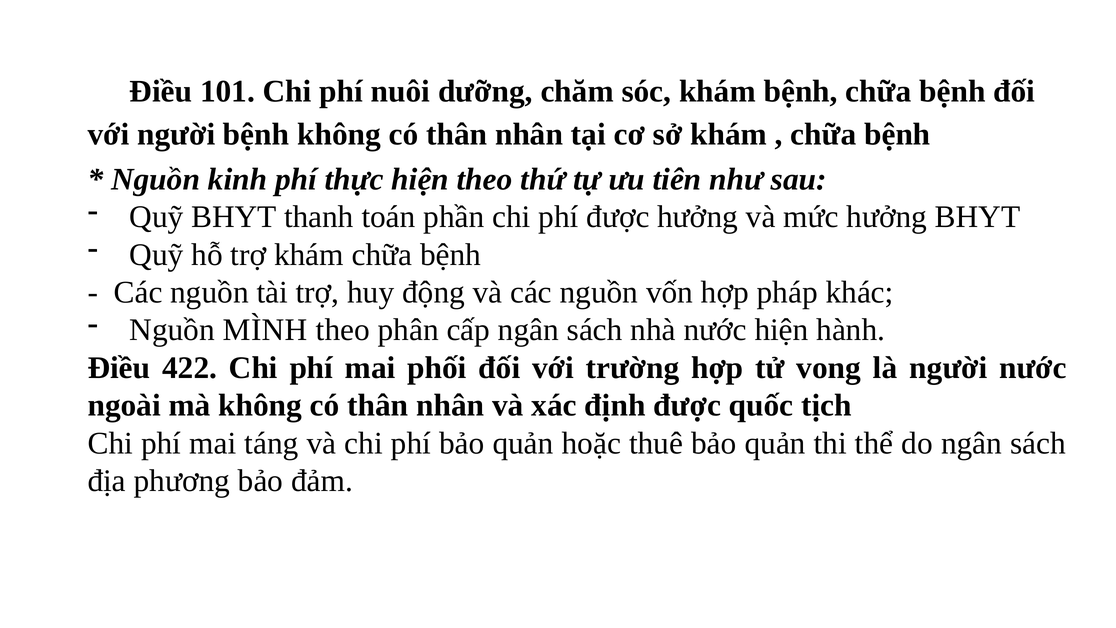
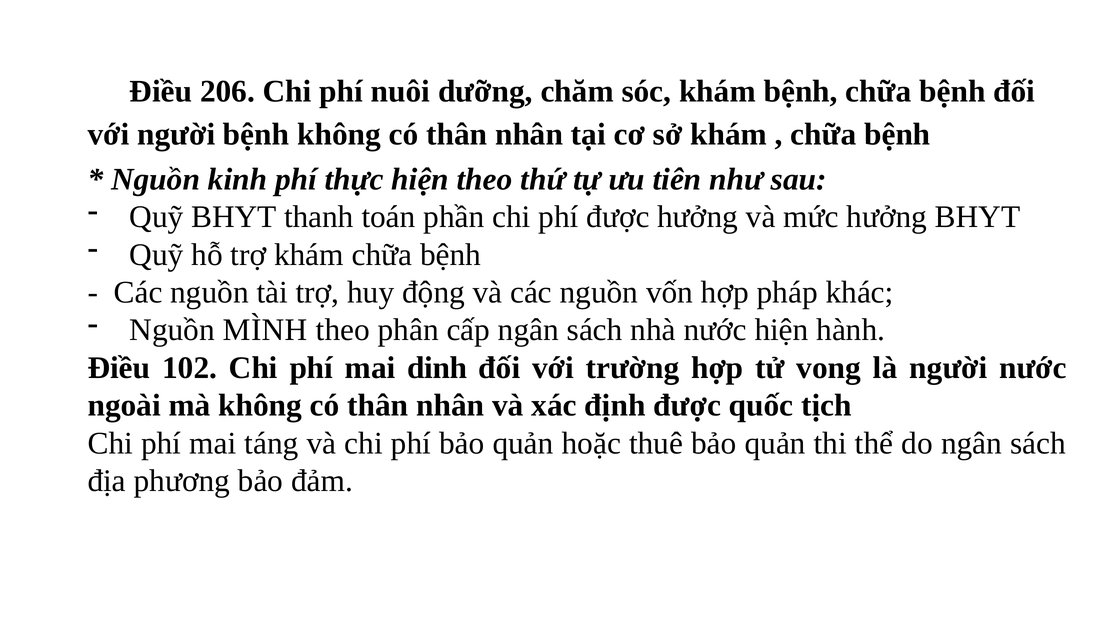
101: 101 -> 206 (227, 91)
422: 422 -> 102 (190, 368)
phối: phối -> dinh (437, 368)
